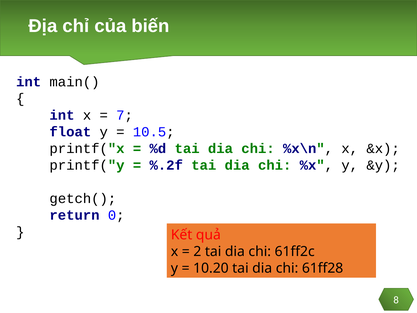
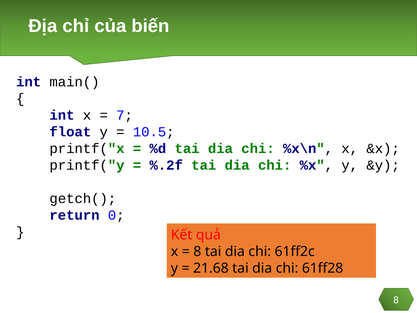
2: 2 -> 8 (197, 251)
10.20: 10.20 -> 21.68 (211, 268)
